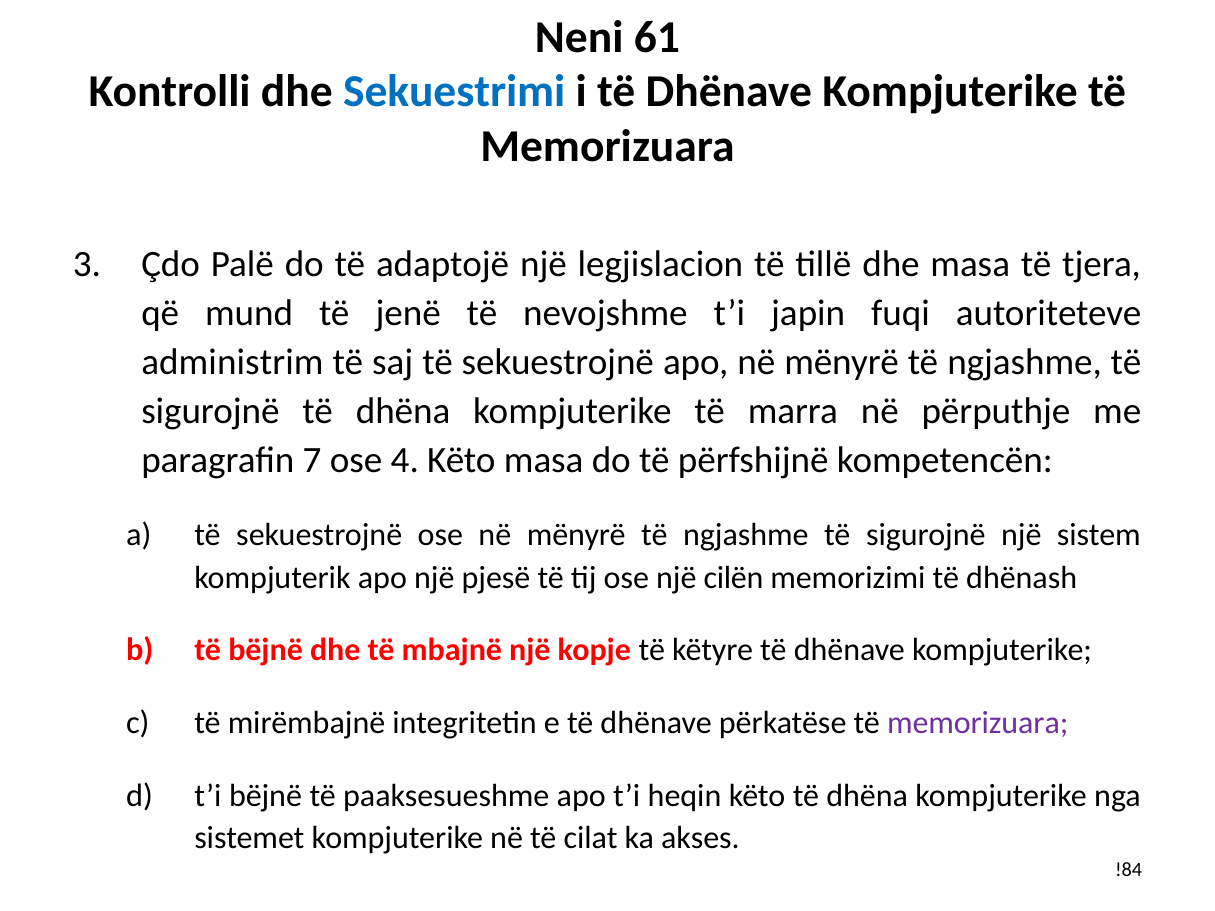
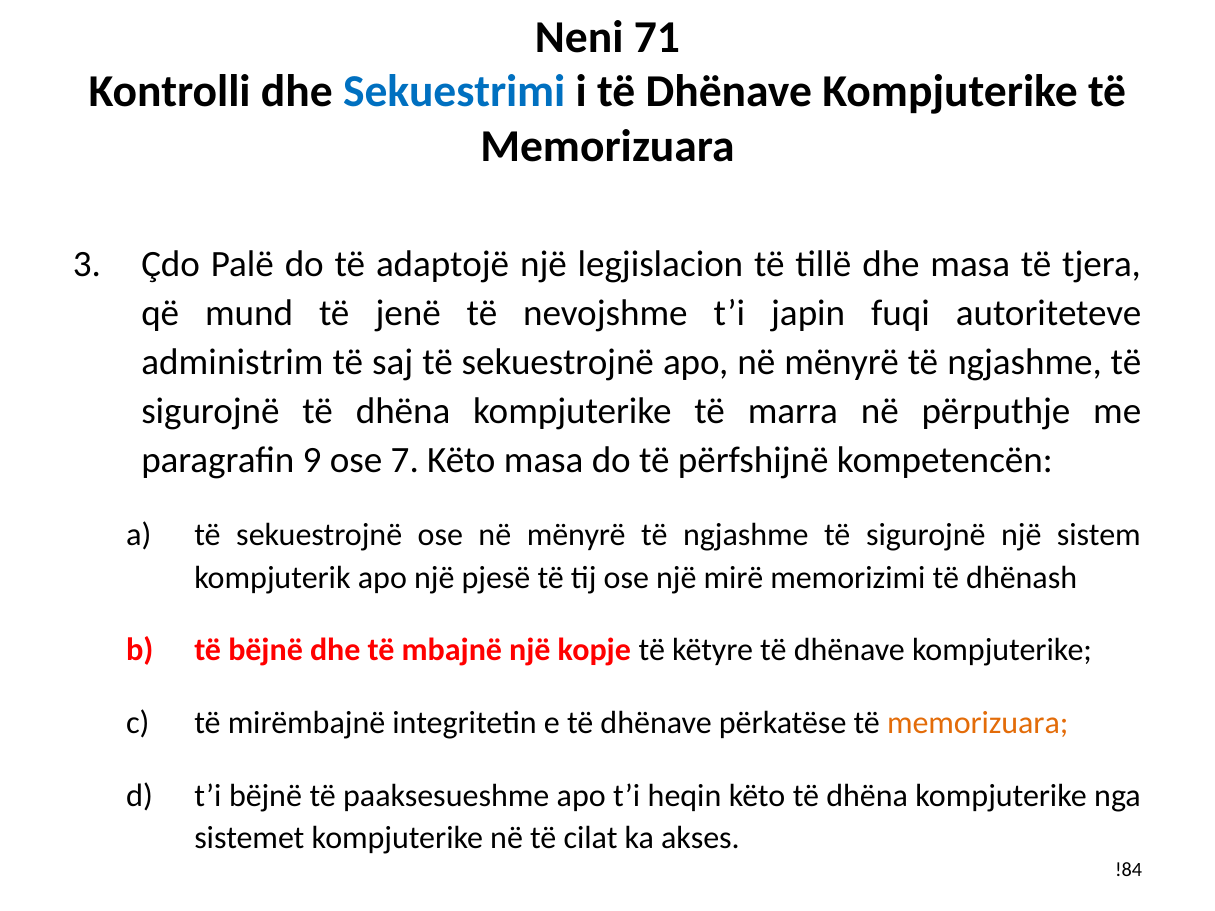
61: 61 -> 71 (657, 37)
7: 7 -> 9 (312, 460)
4: 4 -> 7 (405, 460)
cilën: cilën -> mirë (733, 578)
memorizuara colour: purple -> orange (978, 723)
